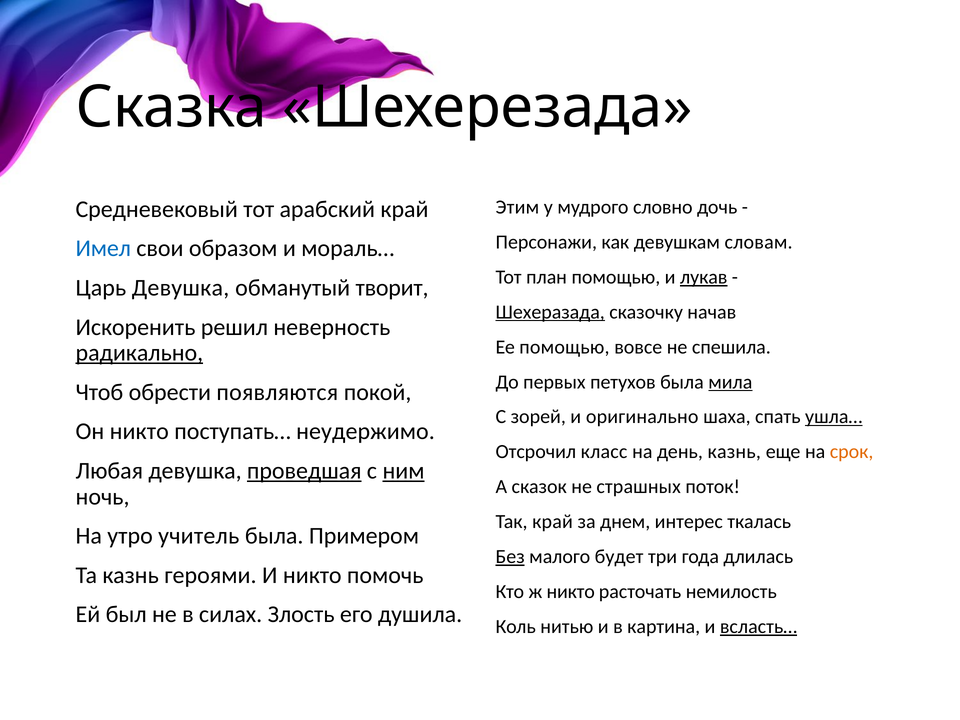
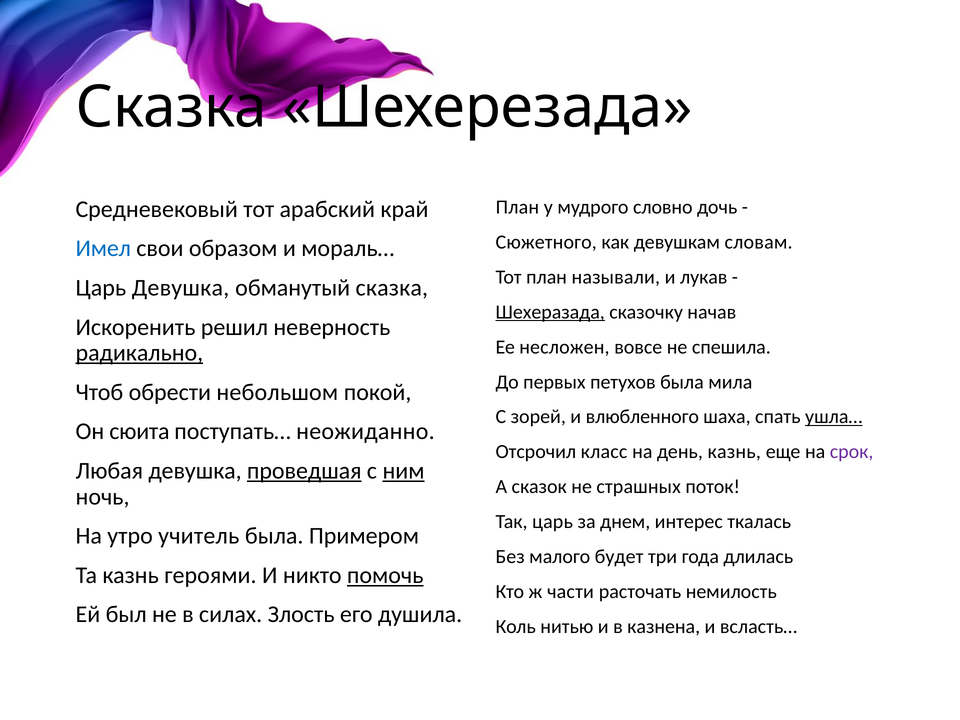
Этим: Этим -> План (517, 207)
Персонажи: Персонажи -> Сюжетного (546, 242)
план помощью: помощью -> называли (616, 277)
лукав underline: present -> none (704, 277)
обманутый творит: творит -> сказка (392, 288)
Ее помощью: помощью -> несложен (564, 347)
мила underline: present -> none (730, 382)
появляются: появляются -> небольшом (277, 392)
оригинально: оригинально -> влюбленного (642, 417)
Он никто: никто -> сюита (139, 432)
неудержимо: неудержимо -> неожиданно (365, 432)
срок colour: orange -> purple (852, 452)
Так край: край -> царь (553, 522)
Без underline: present -> none (510, 557)
помочь underline: none -> present (385, 575)
ж никто: никто -> части (571, 592)
картина: картина -> казнена (664, 627)
всласть… underline: present -> none (758, 627)
